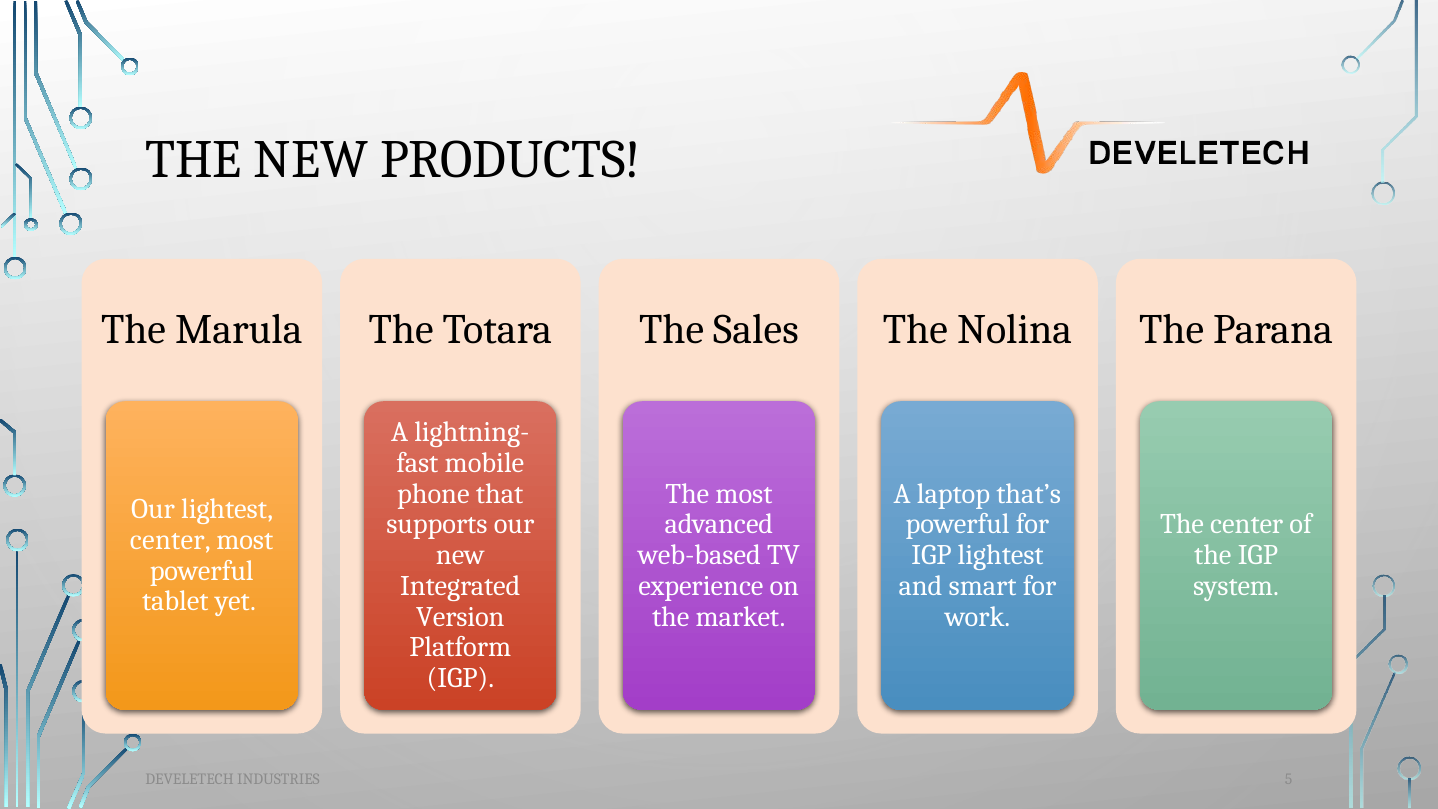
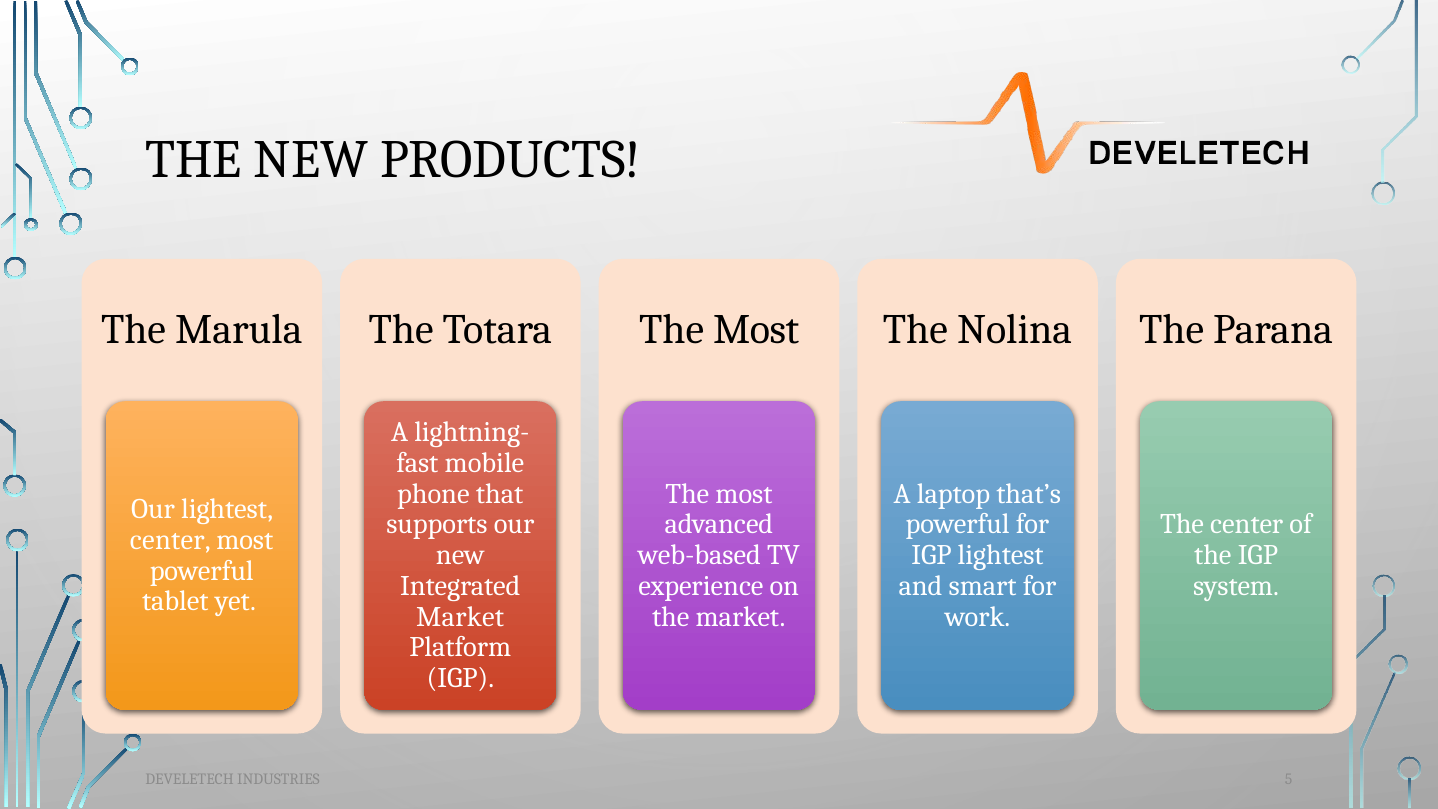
Sales: Sales -> Most (756, 330)
Version: Version -> Market (460, 617)
